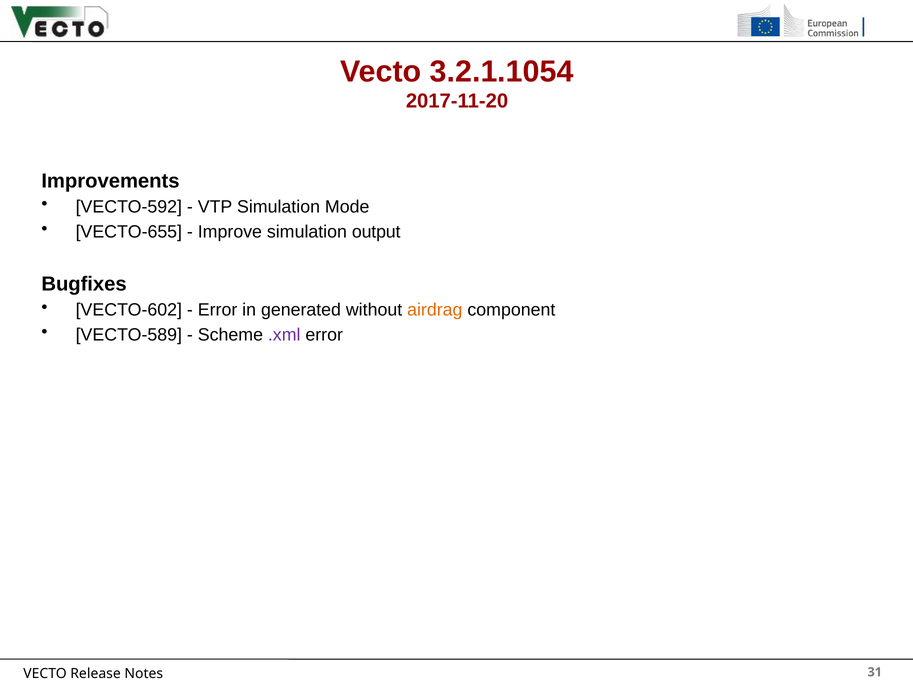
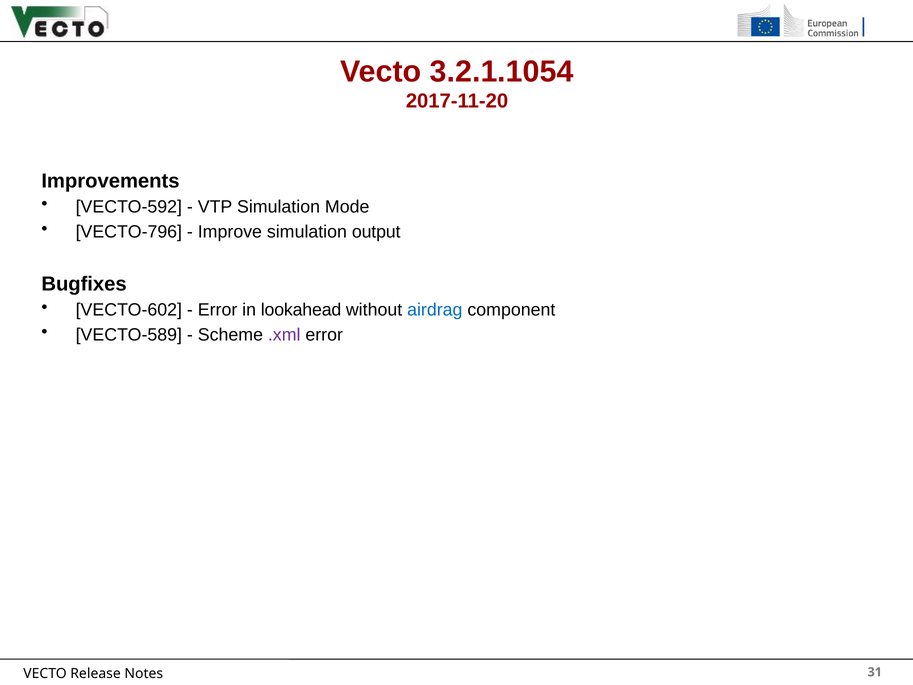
VECTO-655: VECTO-655 -> VECTO-796 (129, 232)
generated: generated -> lookahead (301, 310)
airdrag colour: orange -> blue (435, 310)
